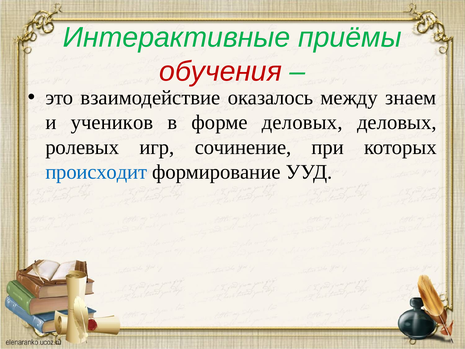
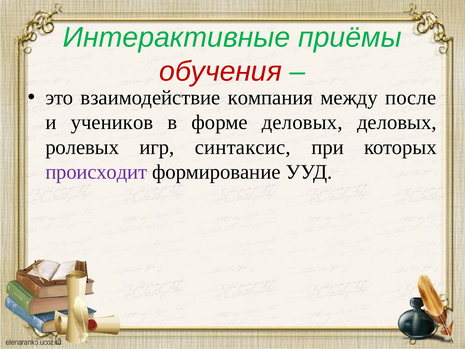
оказалось: оказалось -> компания (270, 98)
знаем: знаем -> после (411, 98)
сочинение: сочинение -> синтаксис (243, 147)
происходит colour: blue -> purple (96, 172)
